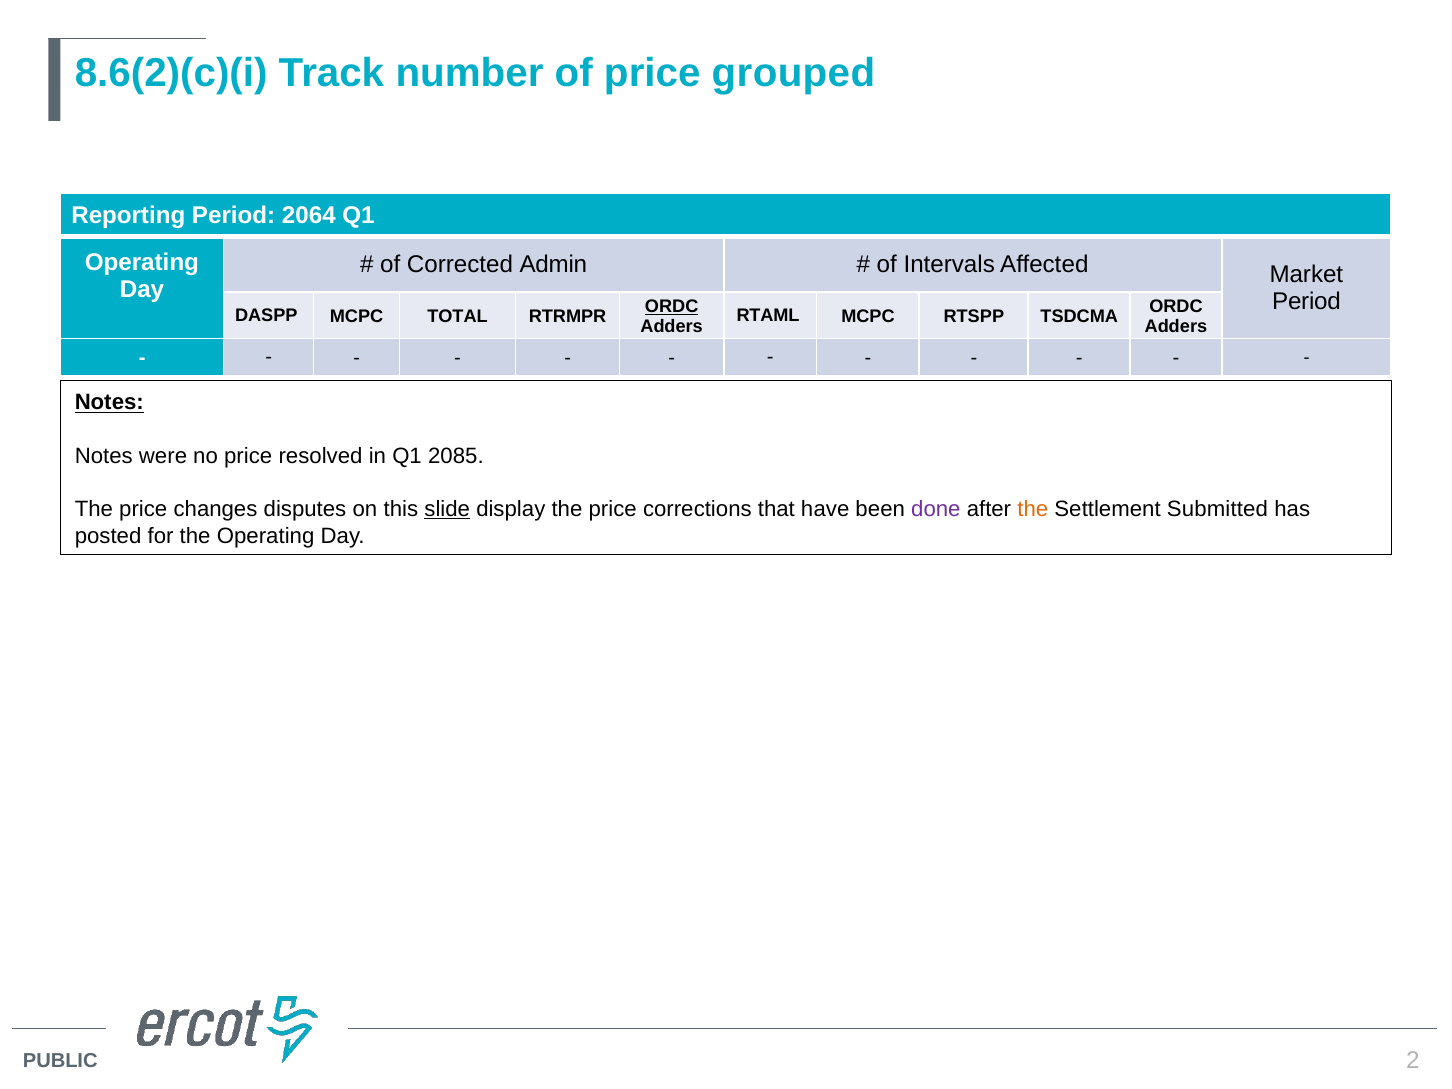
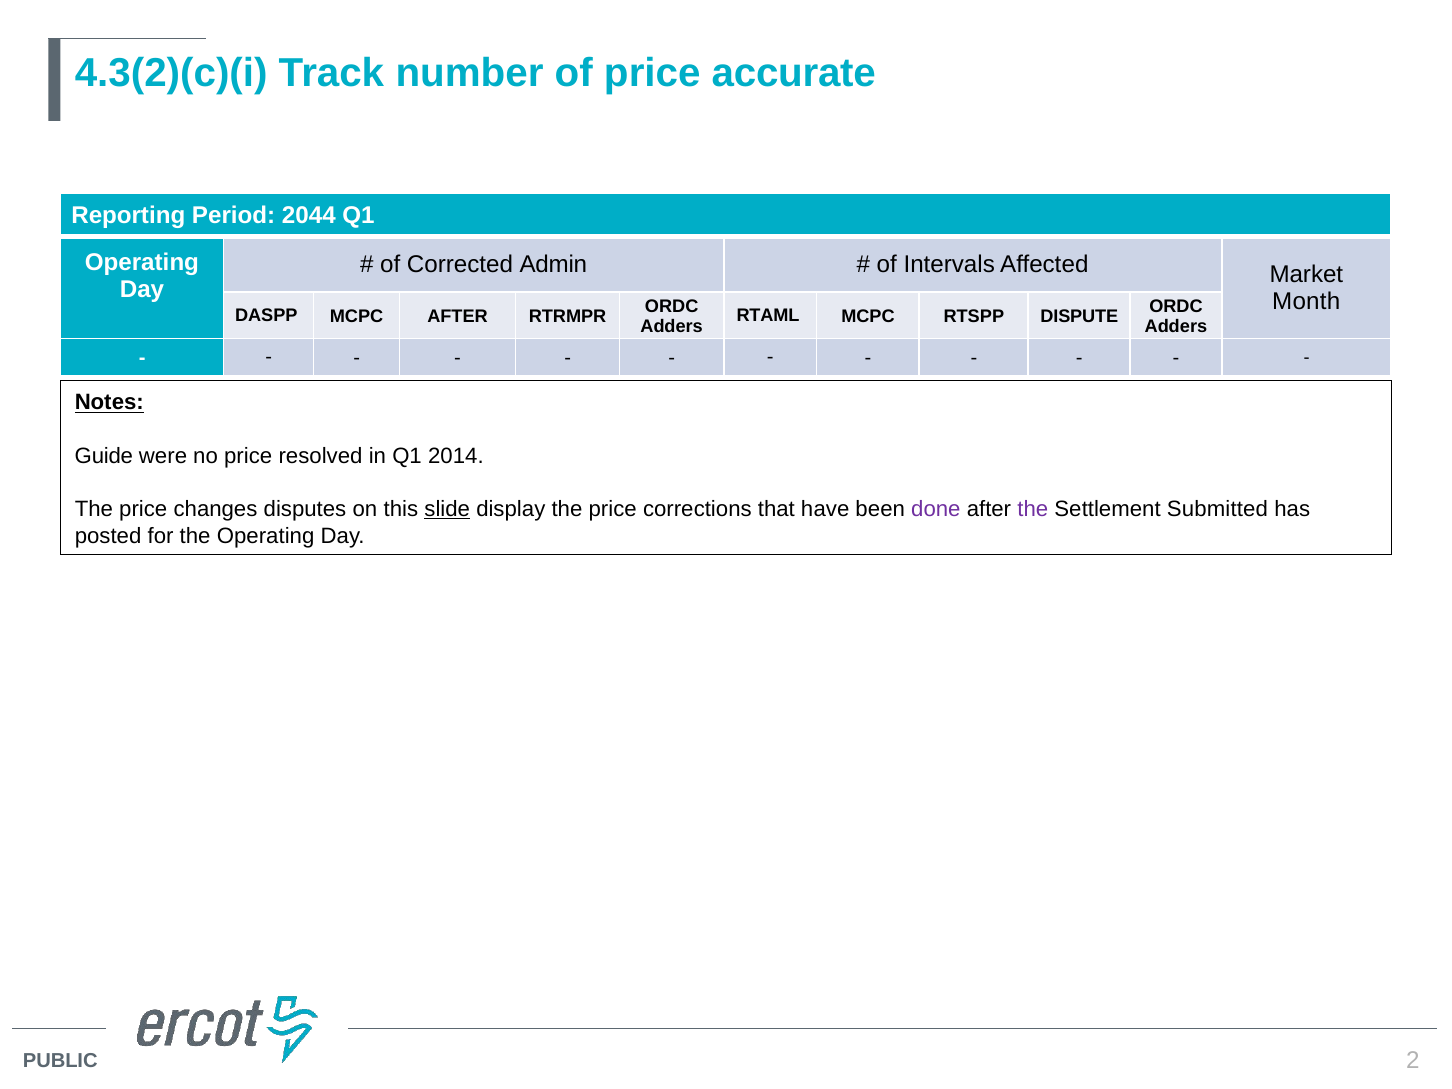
8.6(2)(c)(i: 8.6(2)(c)(i -> 4.3(2)(c)(i (171, 73)
grouped: grouped -> accurate (794, 73)
2064: 2064 -> 2044 (309, 216)
Period: Period -> Month (1306, 302)
ORDC underline: present -> none (672, 306)
MCPC TOTAL: TOTAL -> AFTER (458, 316)
TSDCMA: TSDCMA -> DISPUTE (1079, 316)
Notes: Notes -> Guide (104, 456)
2085: 2085 -> 2014 (456, 456)
the colour: orange -> purple (1033, 509)
